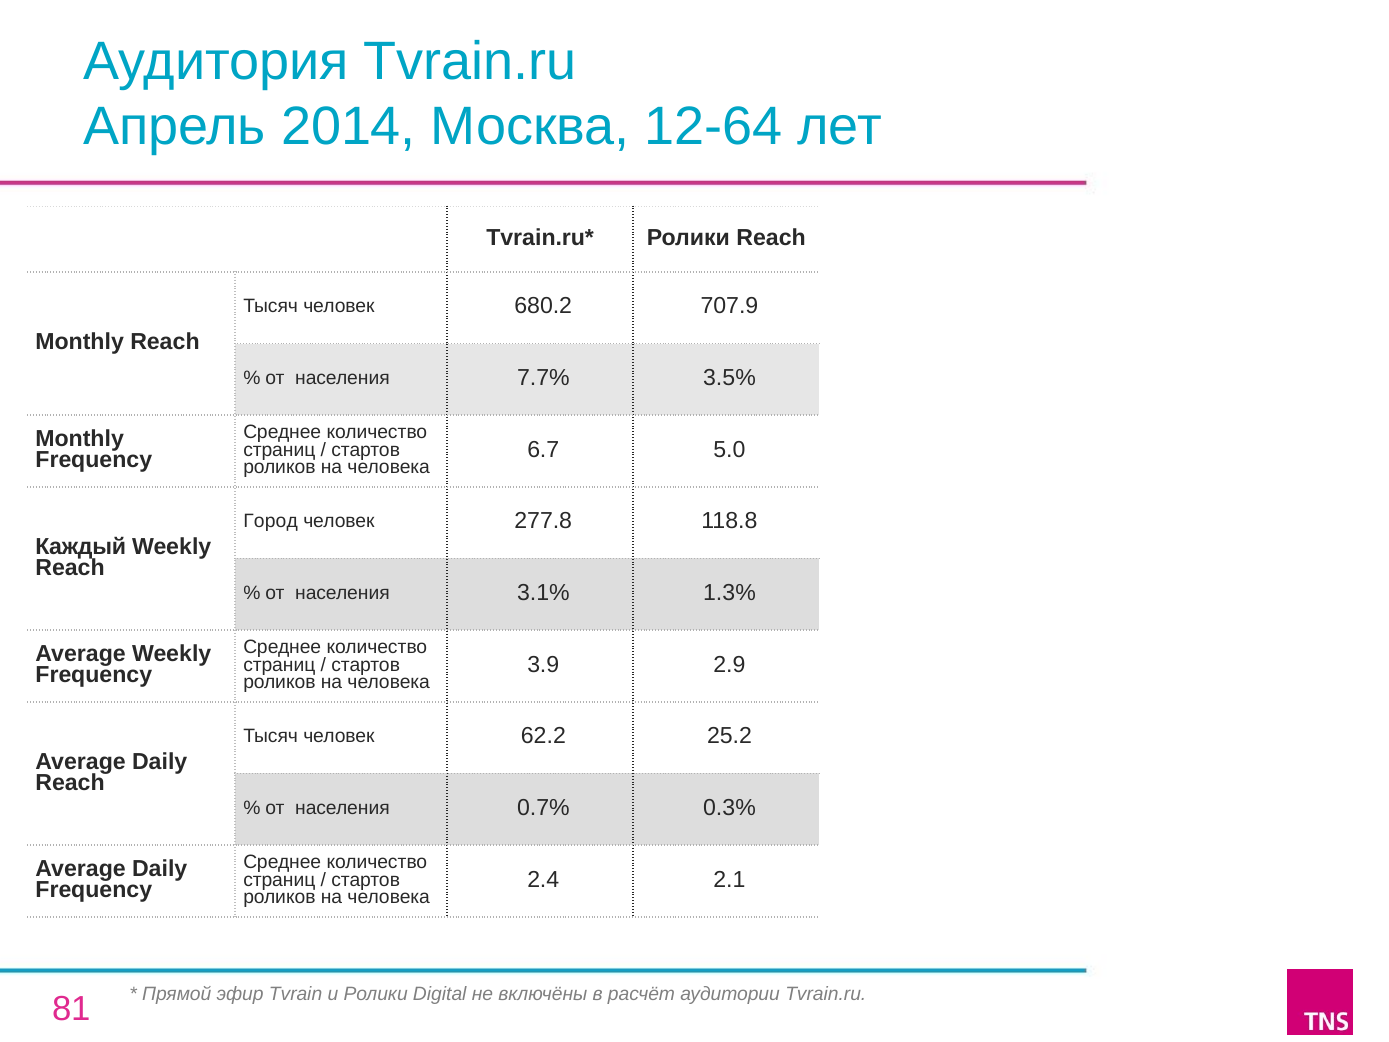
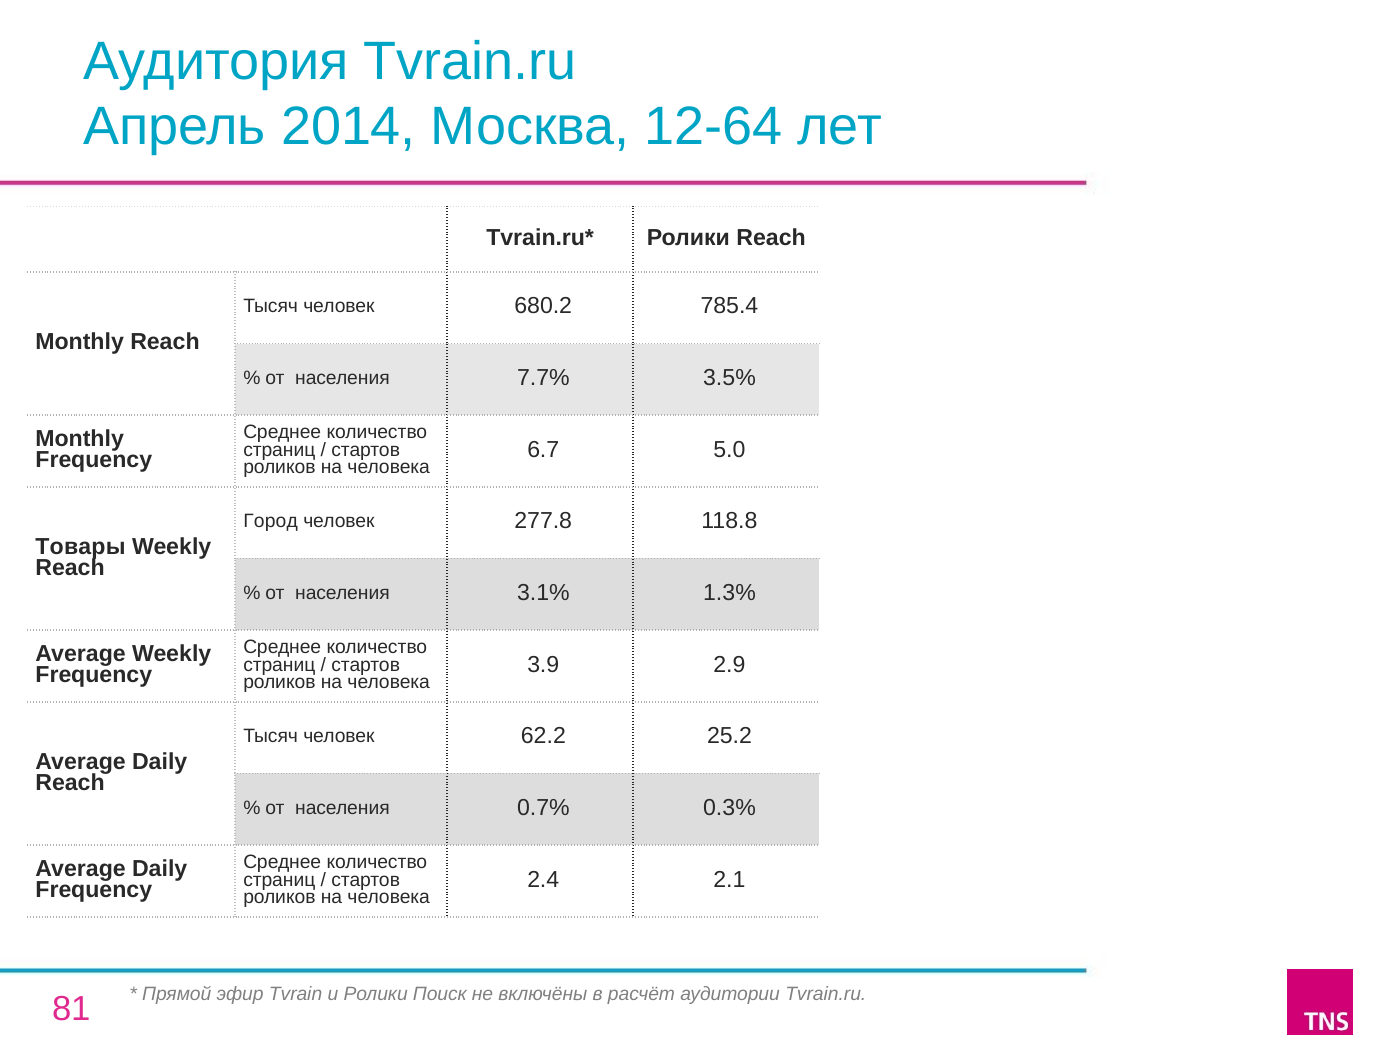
707.9: 707.9 -> 785.4 (729, 306)
Каждый: Каждый -> Товары (80, 547)
Digital: Digital -> Поиск (440, 994)
